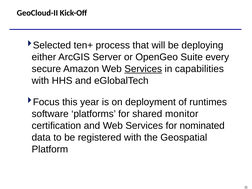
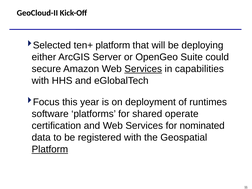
ten+ process: process -> platform (113, 45)
every: every -> could (217, 57)
monitor: monitor -> operate (182, 114)
Platform underline: none -> present (50, 149)
